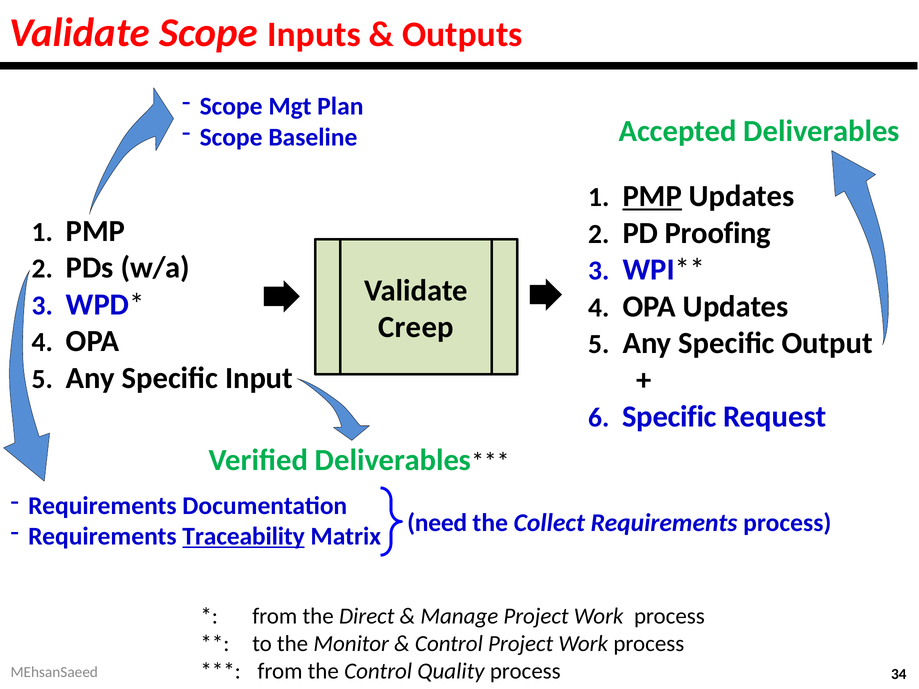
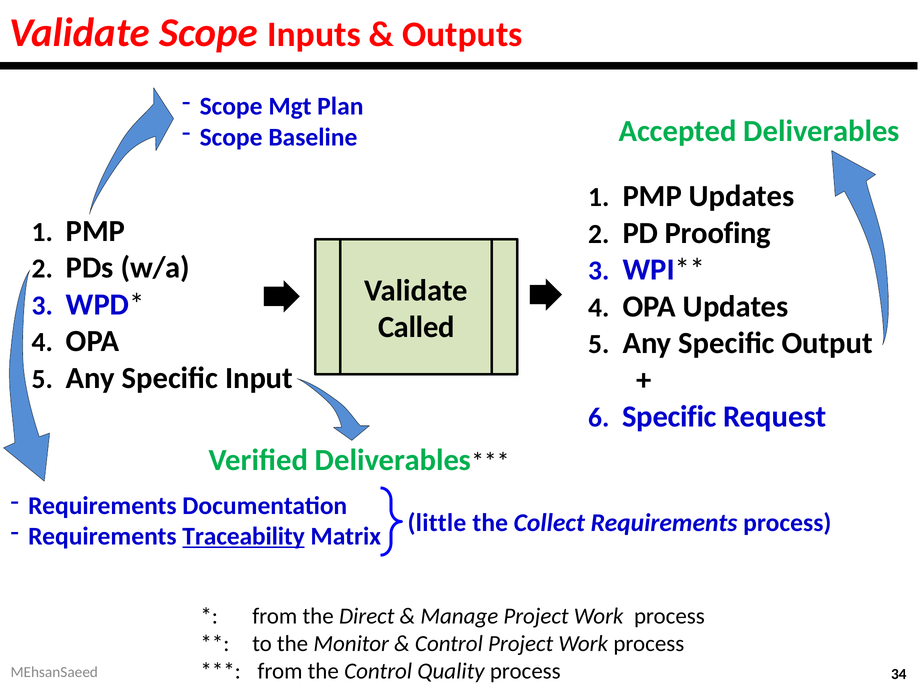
PMP underline: present -> none (652, 196)
Creep: Creep -> Called (416, 327)
need: need -> little (437, 523)
